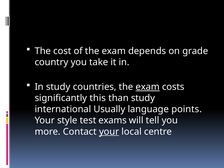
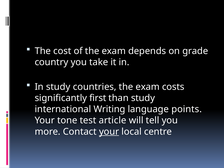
exam underline: present -> none (148, 87)
this: this -> first (98, 98)
Usually: Usually -> Writing (109, 109)
style: style -> tone (67, 120)
exams: exams -> article (112, 120)
